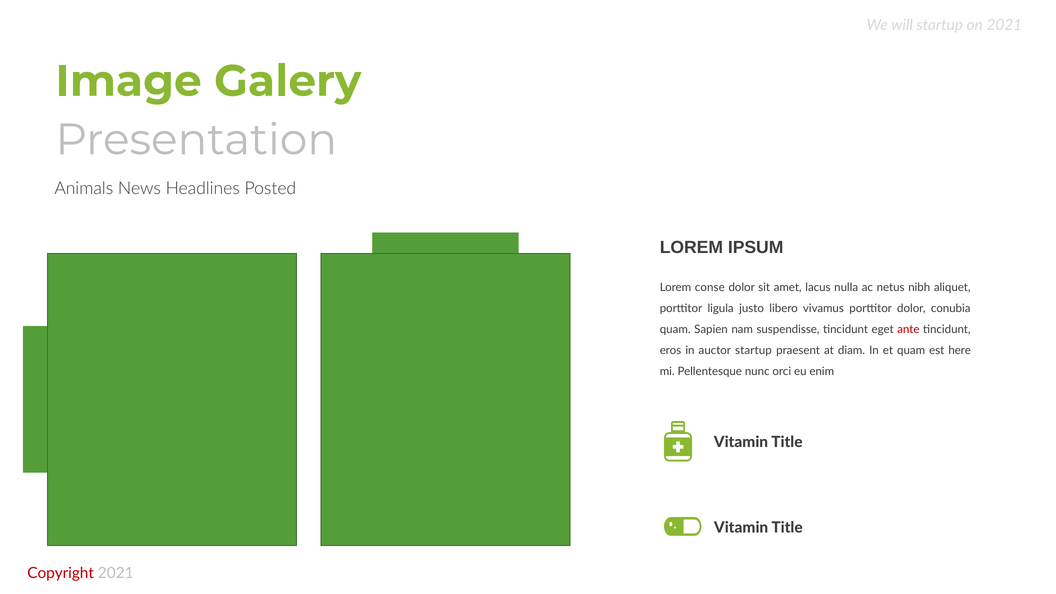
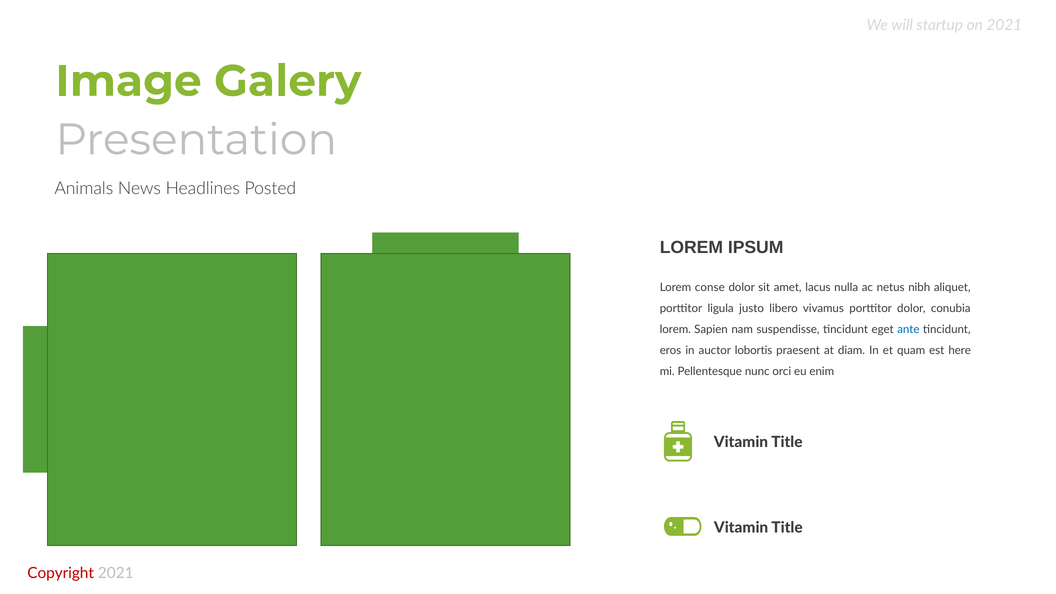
quam: quam -> lorem (675, 330)
ante colour: red -> blue (908, 330)
auctor startup: startup -> lobortis (754, 351)
